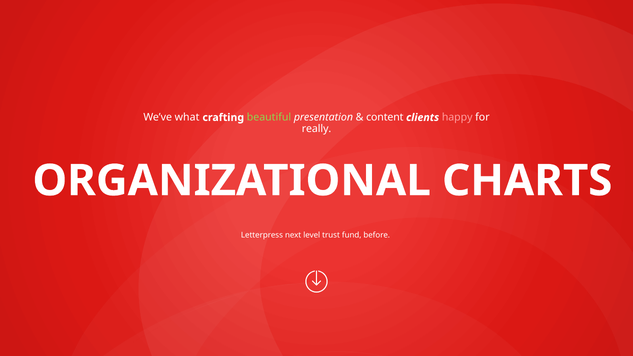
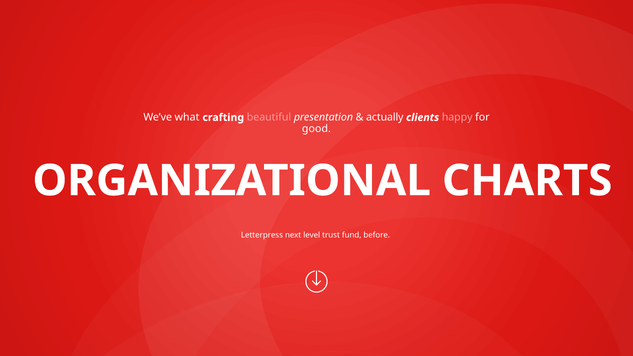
beautiful colour: light green -> pink (269, 117)
content: content -> actually (385, 117)
really: really -> good (316, 129)
